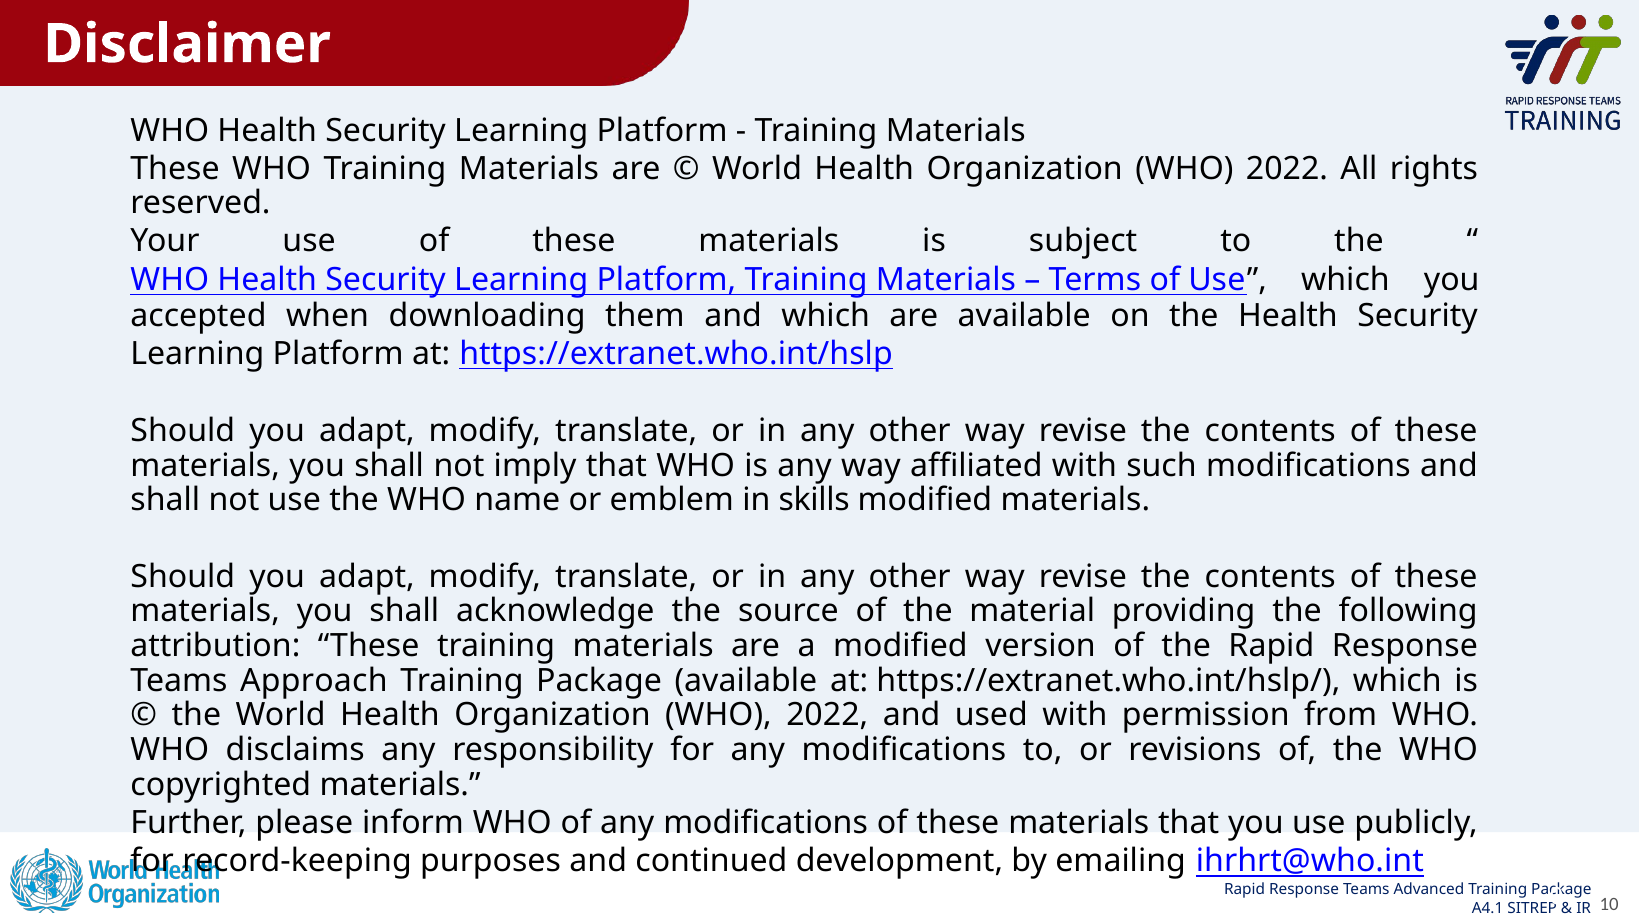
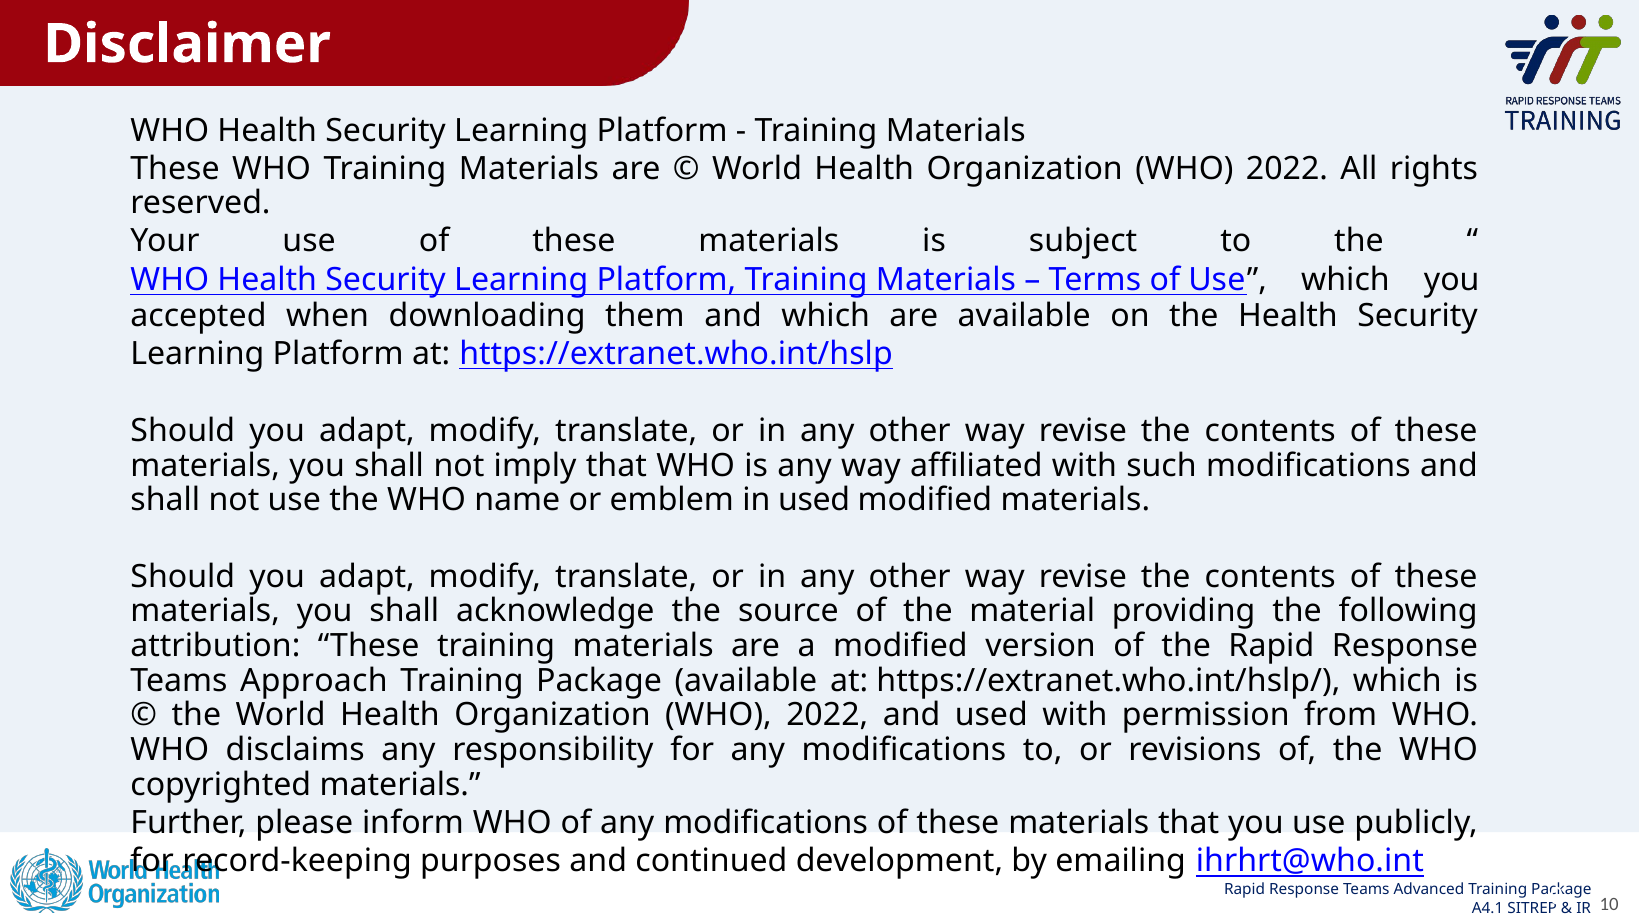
in skills: skills -> used (814, 500)
